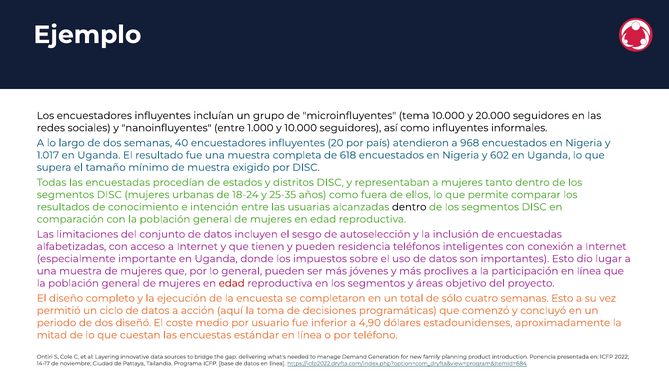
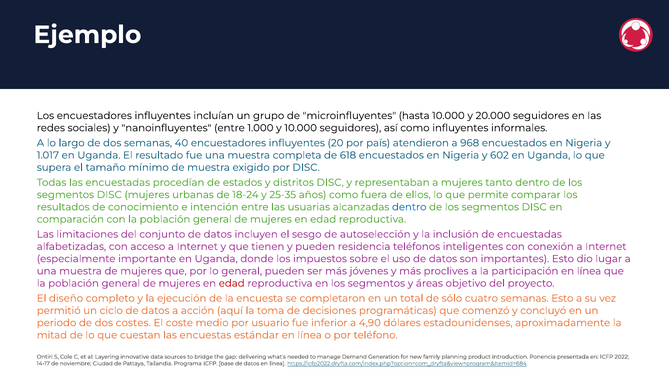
tema: tema -> hasta (414, 116)
dentro colour: black -> blue (409, 207)
diseñó: diseñó -> costes (133, 323)
